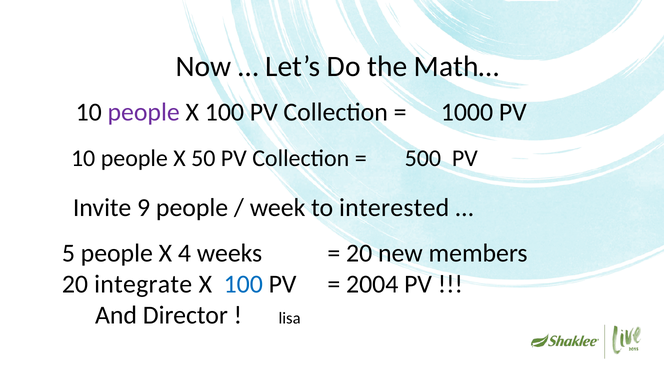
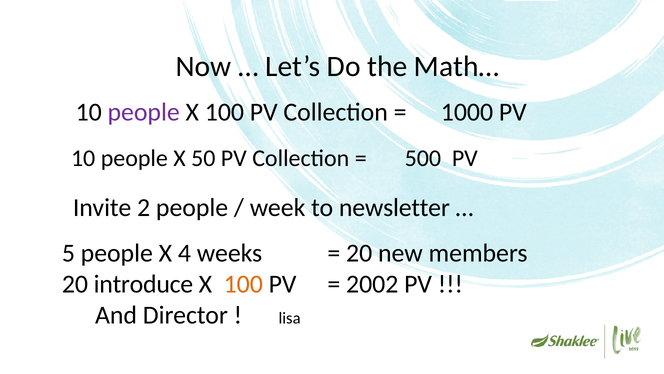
9: 9 -> 2 (144, 207)
interested: interested -> newsletter (394, 207)
integrate: integrate -> introduce (143, 284)
100 colour: blue -> orange (243, 284)
2004: 2004 -> 2002 (372, 284)
